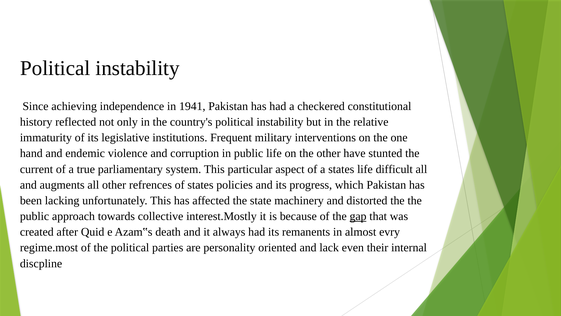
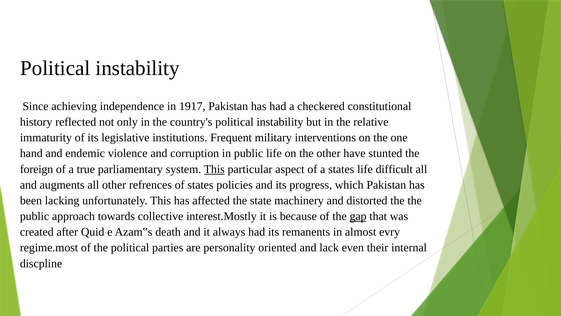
1941: 1941 -> 1917 (192, 106)
current: current -> foreign (37, 169)
This underline: none -> present (214, 169)
